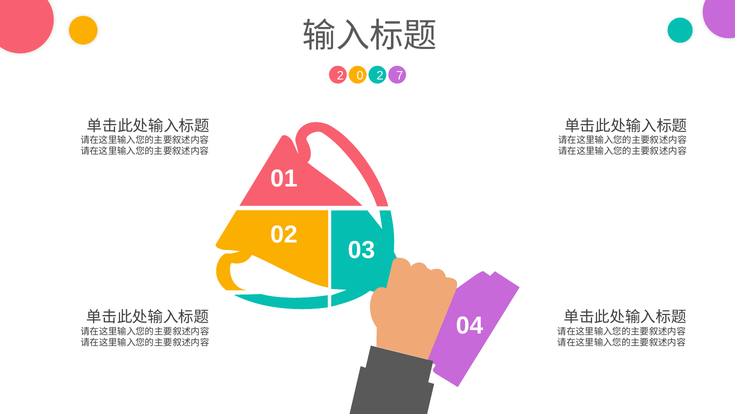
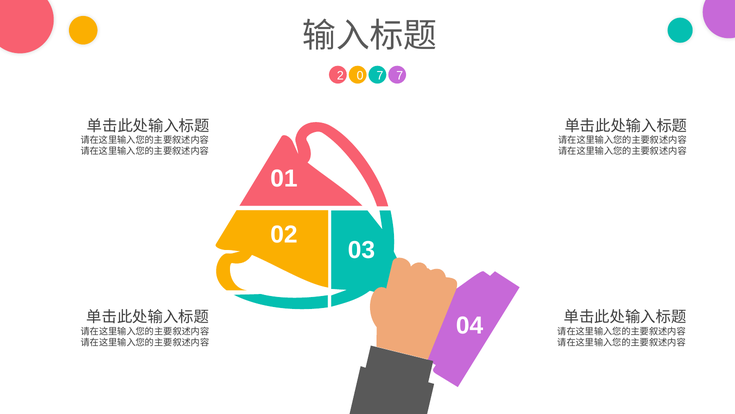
0 2: 2 -> 7 (380, 75)
